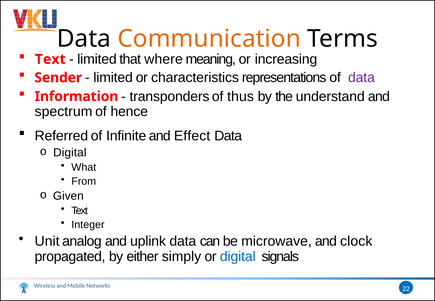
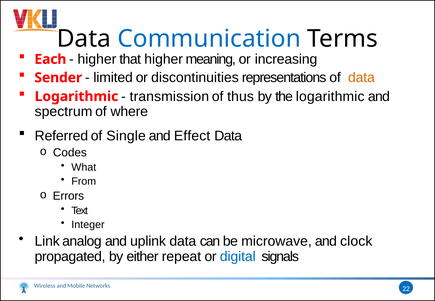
Communication colour: orange -> blue (209, 39)
Text: Text -> Each (50, 59)
limited: limited -> higher (97, 59)
that where: where -> higher (164, 59)
characteristics: characteristics -> discontinuities (195, 78)
data colour: purple -> orange (361, 78)
Information: Information -> Logarithmic (76, 97)
transponders: transponders -> transmission (169, 97)
the understand: understand -> logarithmic (330, 97)
hence: hence -> where (129, 112)
Infinite: Infinite -> Single (126, 136)
Digital: Digital -> Codes (70, 153)
Given: Given -> Errors (68, 196)
Unit: Unit -> Link (47, 241)
simply: simply -> repeat (181, 257)
